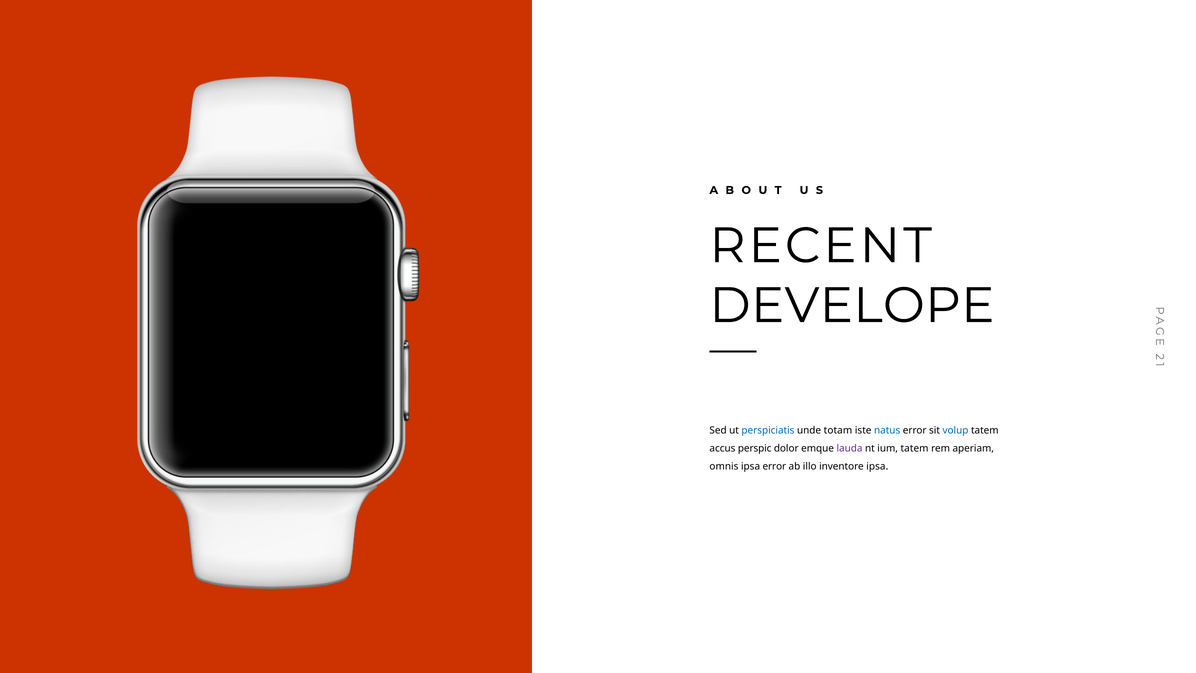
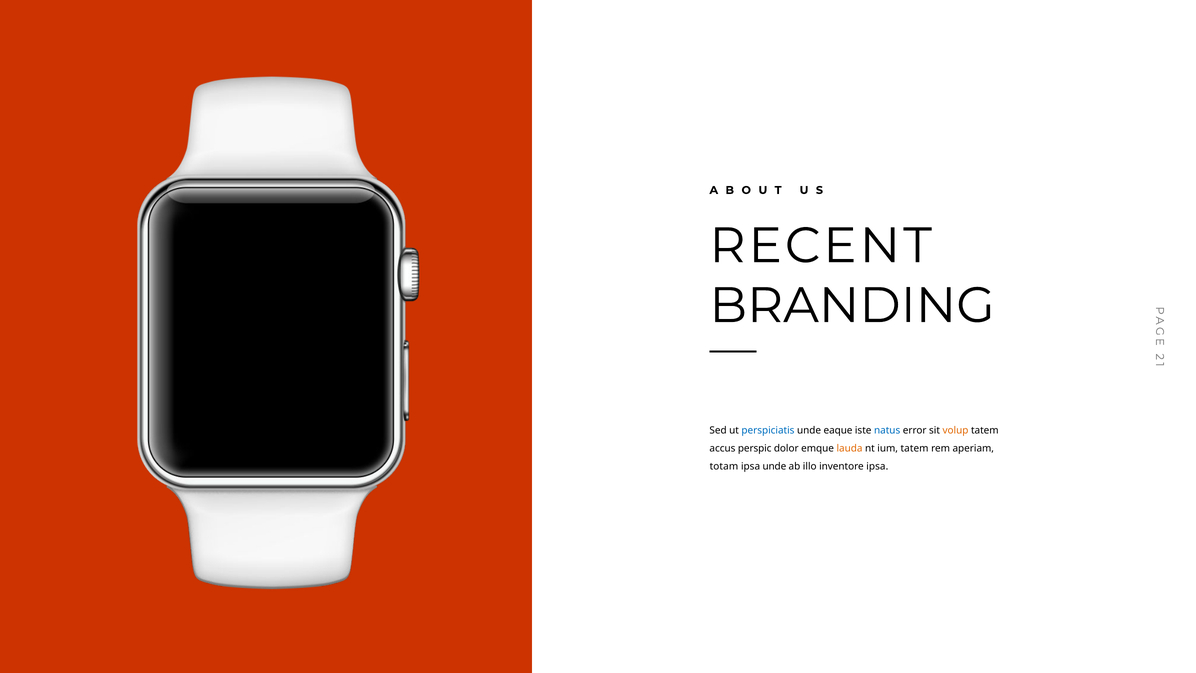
DEVELOPE: DEVELOPE -> BRANDING (852, 305)
totam: totam -> eaque (838, 430)
volup colour: blue -> orange (956, 430)
lauda colour: purple -> orange (850, 448)
omnis: omnis -> totam (724, 466)
ipsa error: error -> unde (774, 466)
